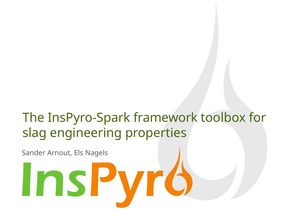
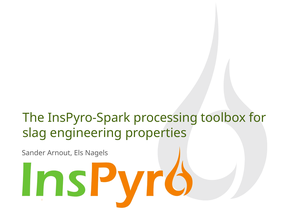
framework: framework -> processing (166, 118)
